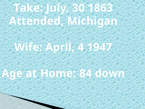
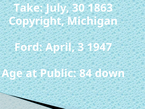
Attended: Attended -> Copyright (37, 21)
Wife: Wife -> Ford (28, 47)
4: 4 -> 3 (81, 47)
Home: Home -> Public (58, 73)
